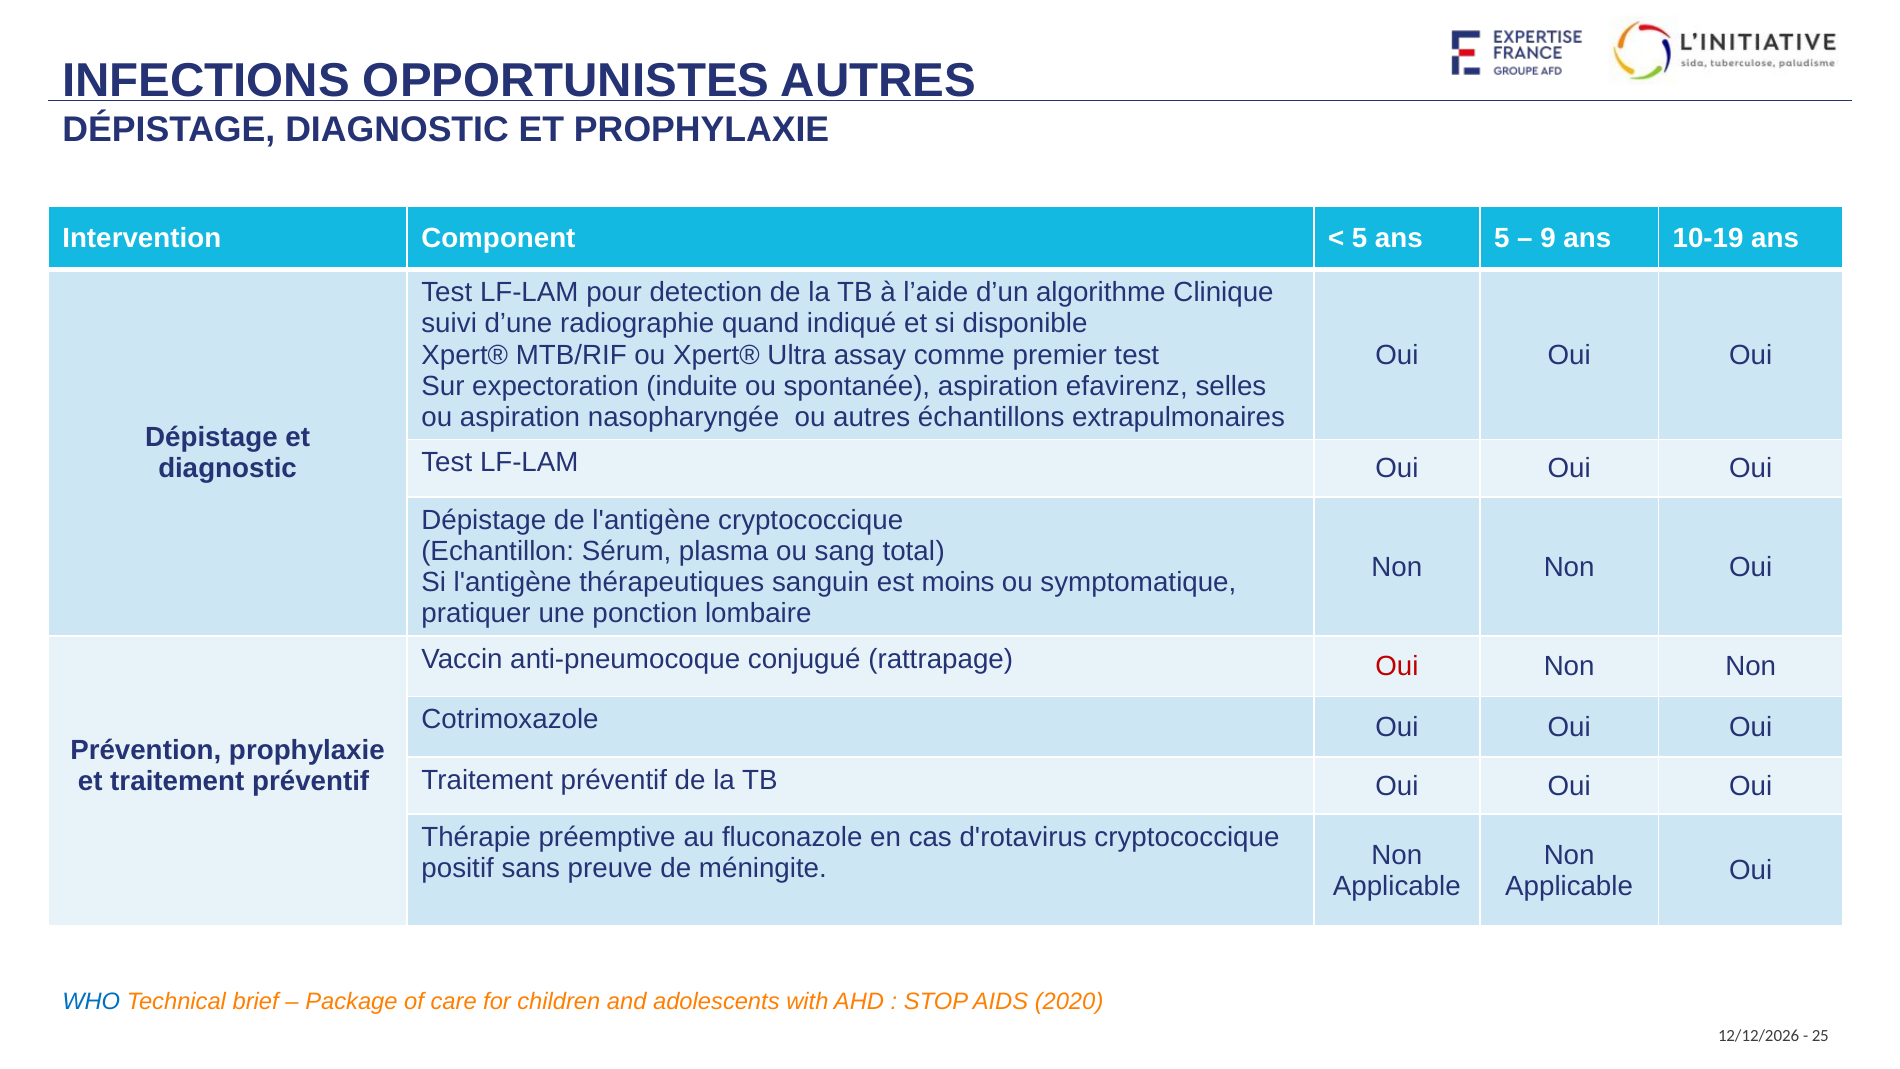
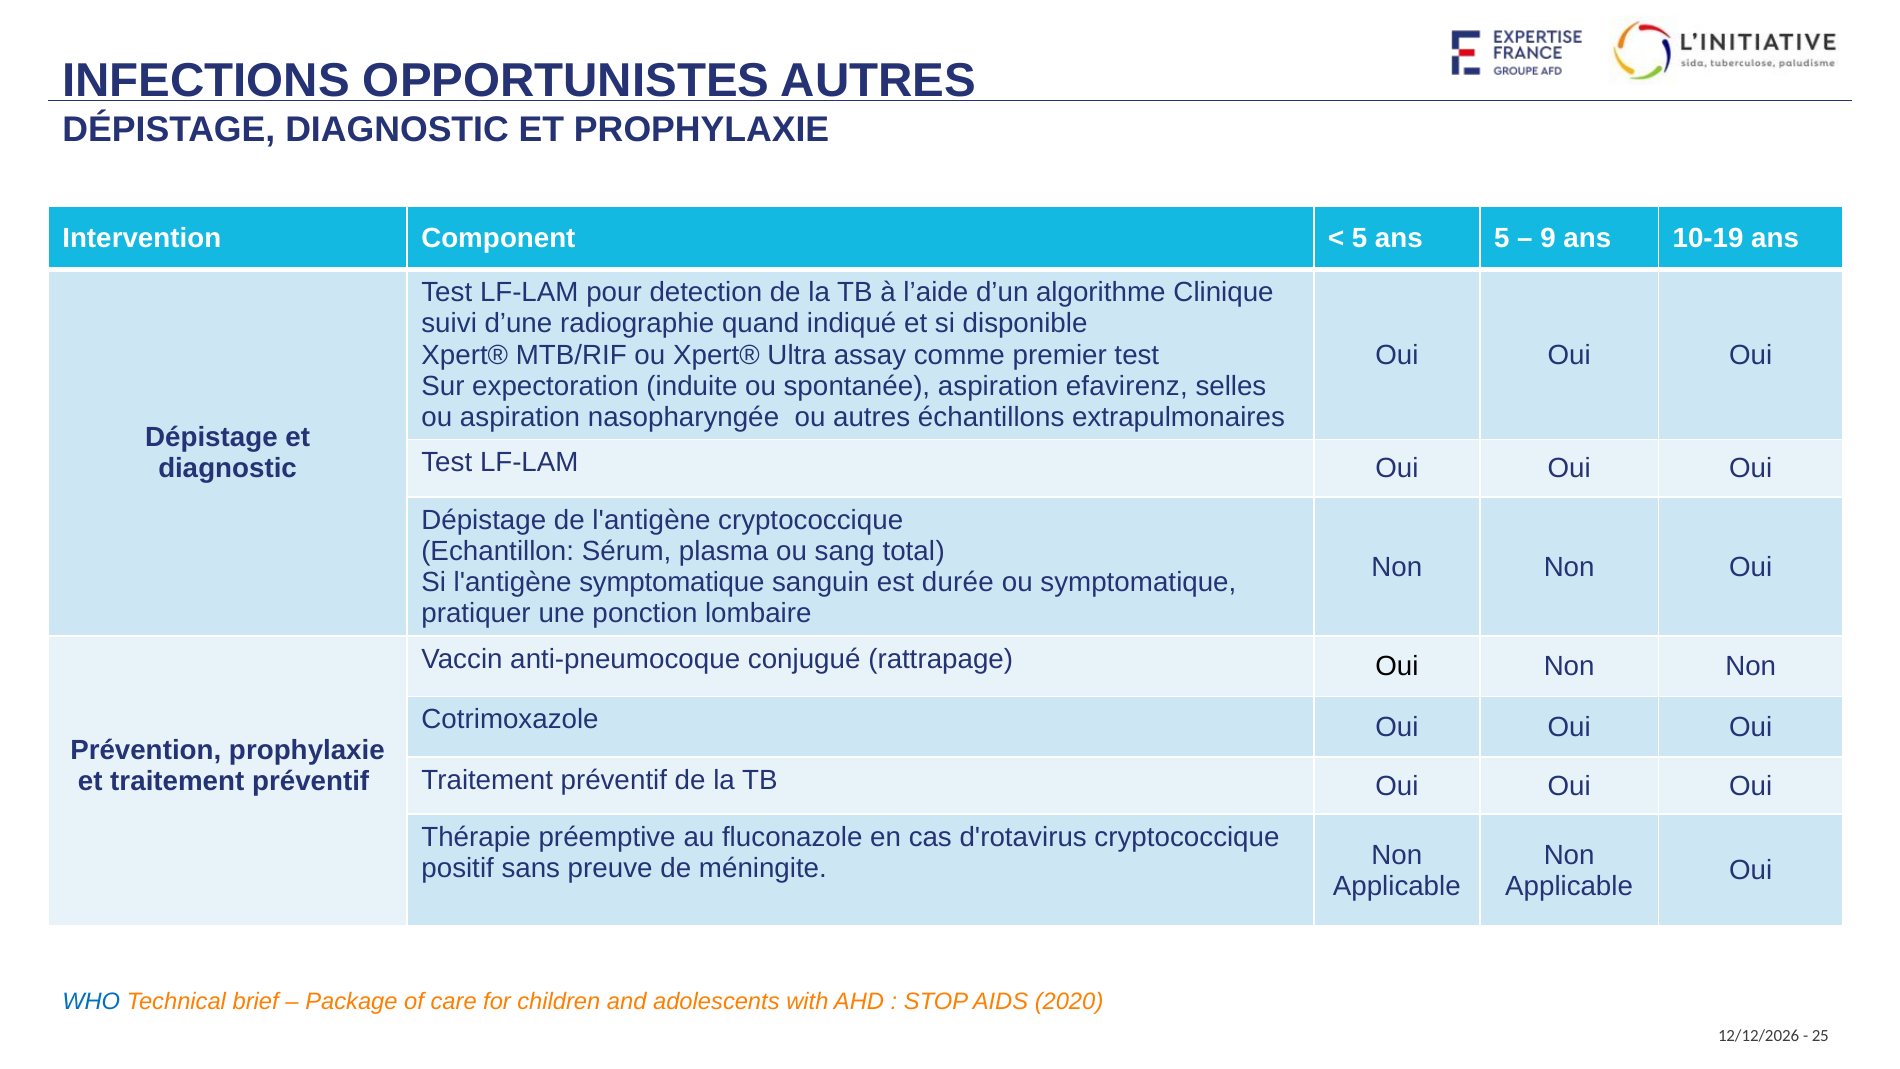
l'antigène thérapeutiques: thérapeutiques -> symptomatique (672, 582)
moins: moins -> durée (958, 582)
Oui colour: red -> black (1397, 667)
